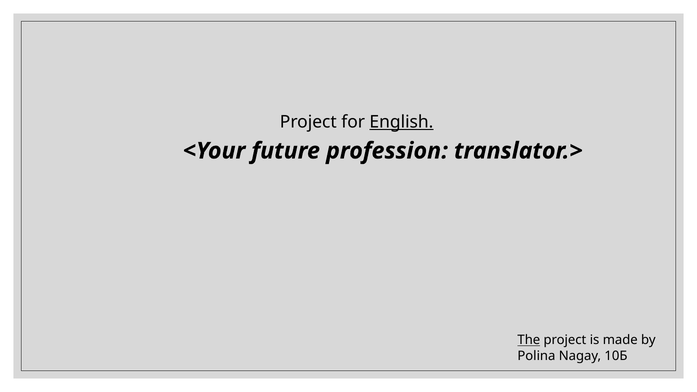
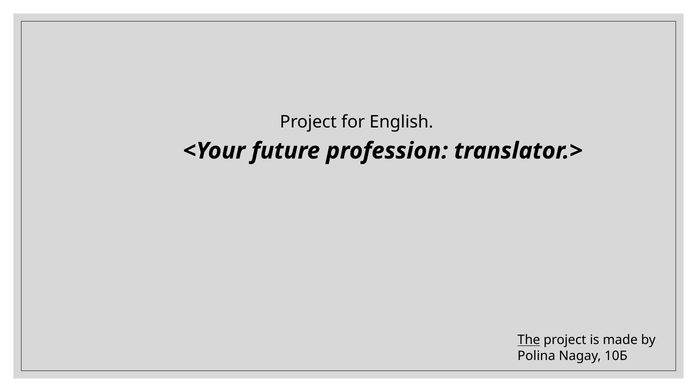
English underline: present -> none (401, 122)
